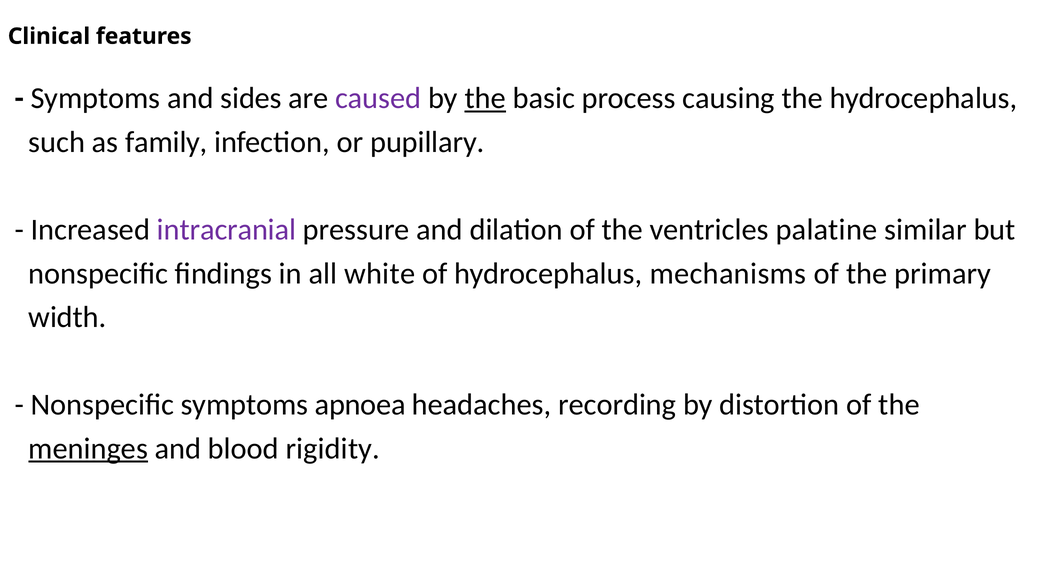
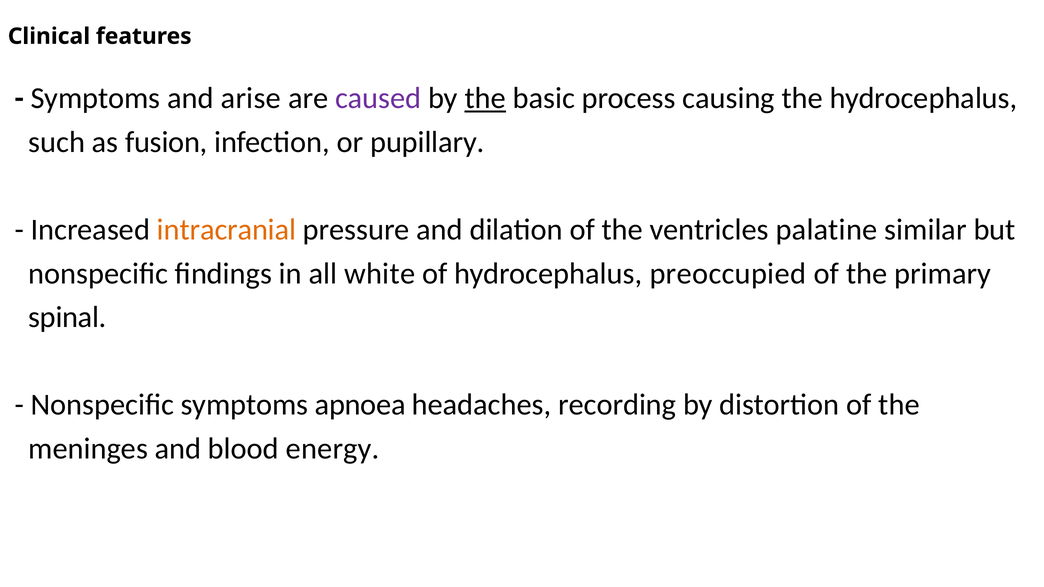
sides: sides -> arise (251, 98)
family: family -> fusion (166, 142)
intracranial colour: purple -> orange (227, 230)
mechanisms: mechanisms -> preoccupied (728, 274)
width: width -> spinal (67, 317)
meninges underline: present -> none (88, 449)
rigidity: rigidity -> energy (333, 449)
